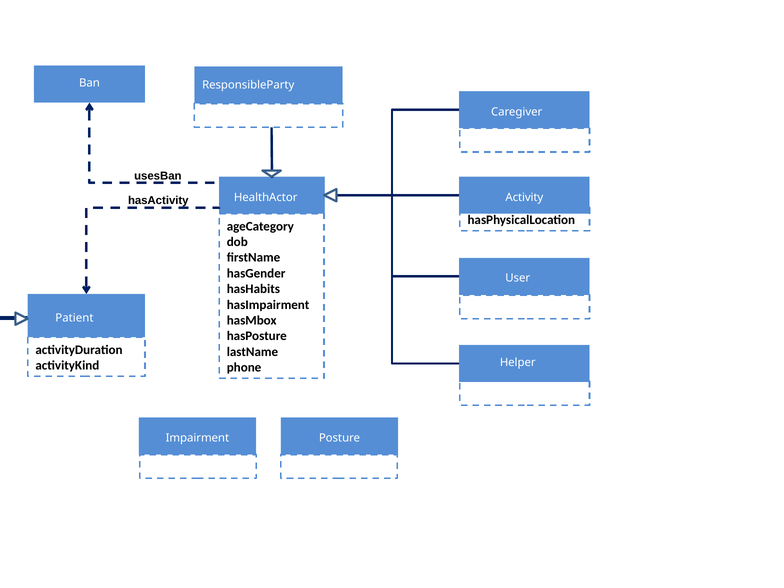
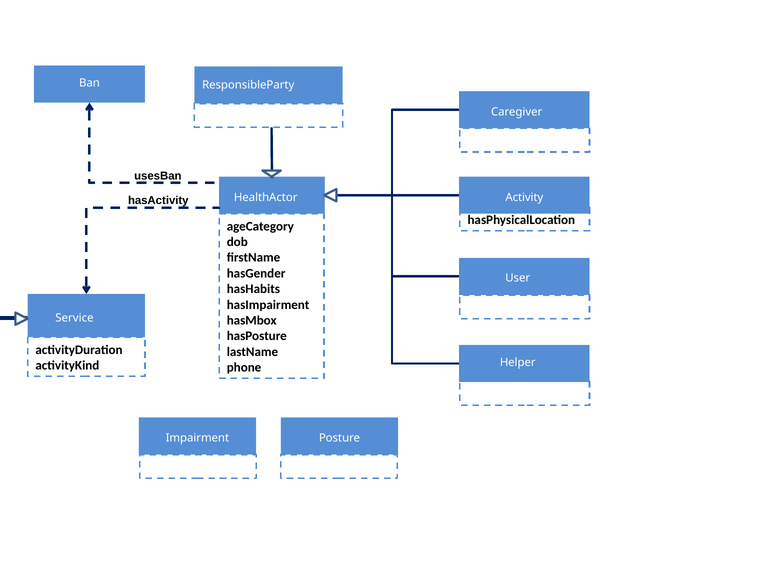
Patient: Patient -> Service (74, 318)
